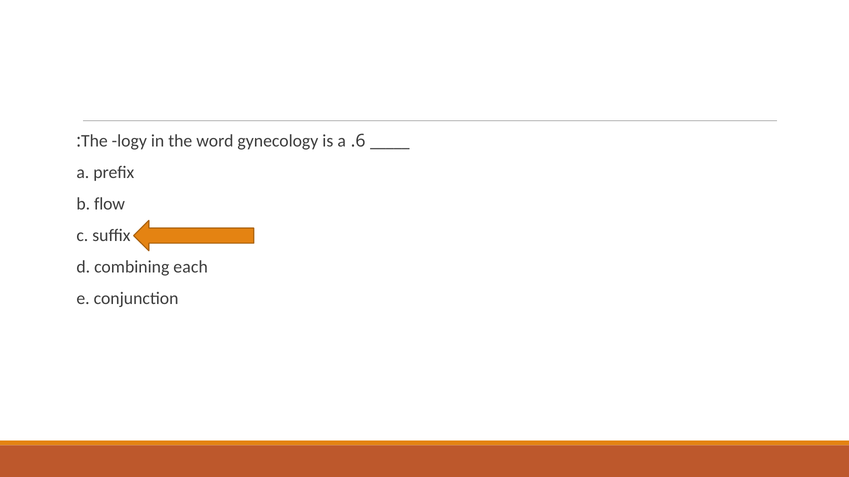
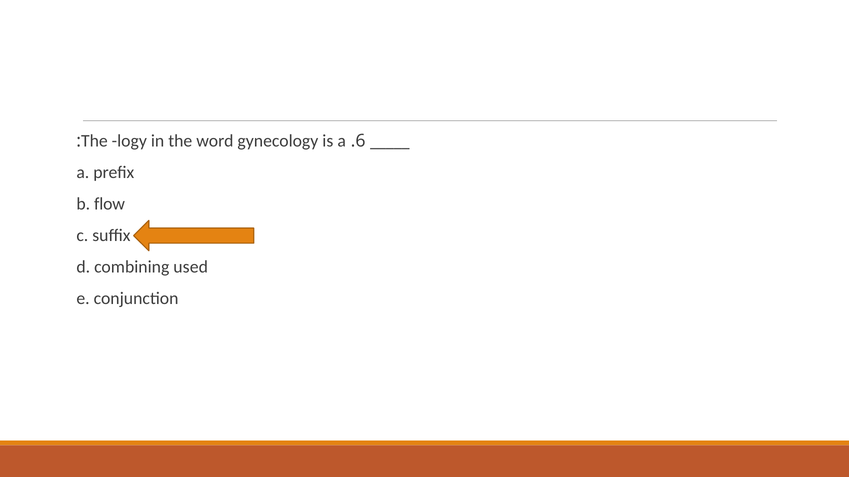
each: each -> used (191, 267)
